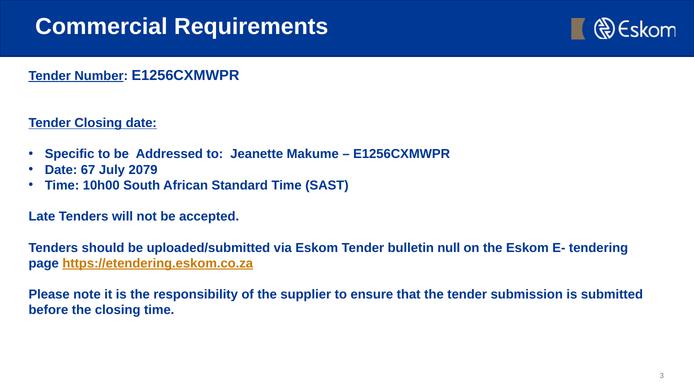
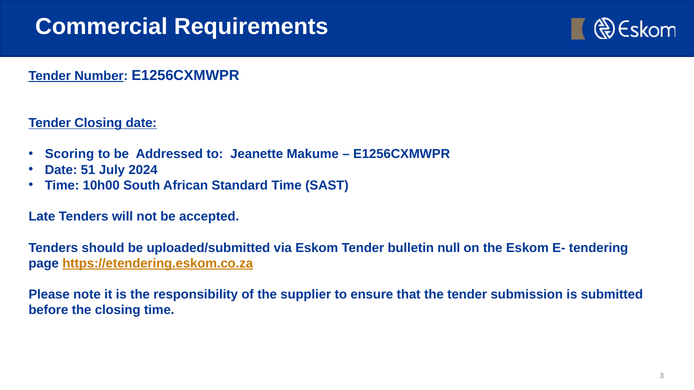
Specific: Specific -> Scoring (70, 154)
67: 67 -> 51 (88, 170)
2079: 2079 -> 2024 (143, 170)
